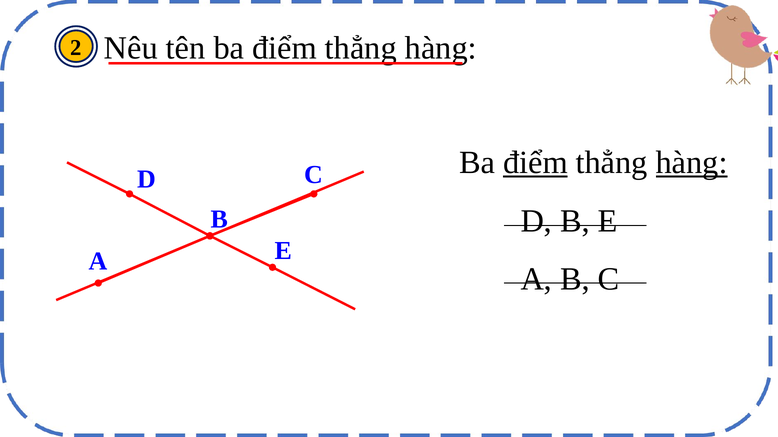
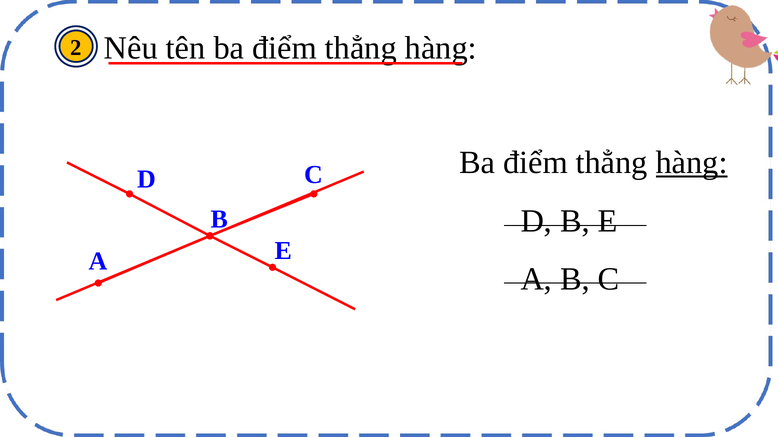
điểm underline: present -> none (535, 163)
